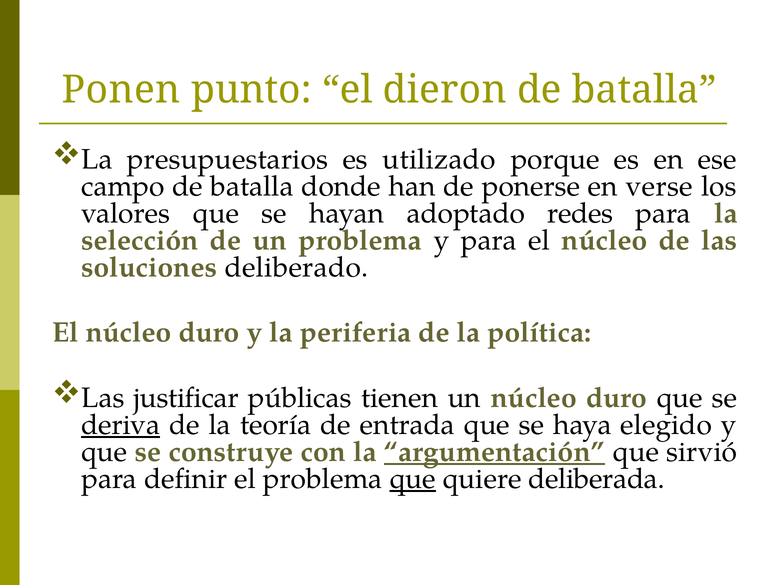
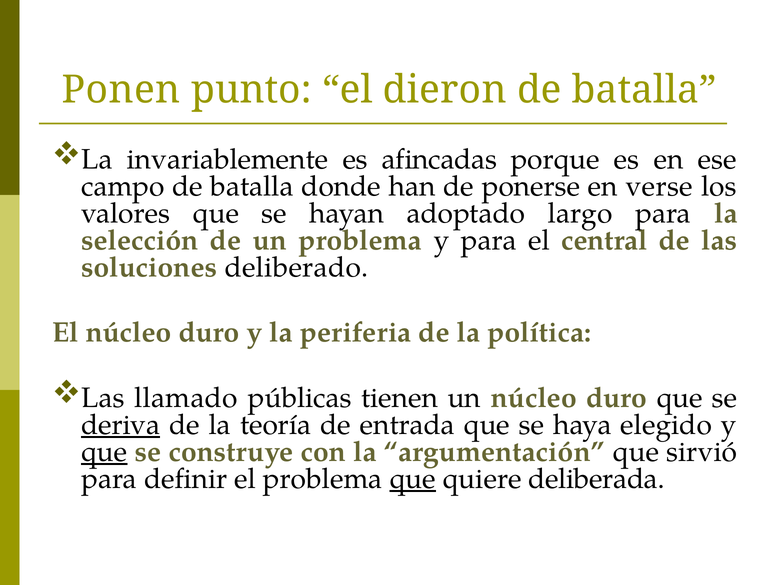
presupuestarios: presupuestarios -> invariablemente (228, 159)
utilizado: utilizado -> afincadas (439, 159)
redes: redes -> largo (580, 213)
para el núcleo: núcleo -> central (604, 240)
justificar: justificar -> llamado (186, 397)
que underline: none -> present (104, 451)
argumentación underline: present -> none (494, 451)
